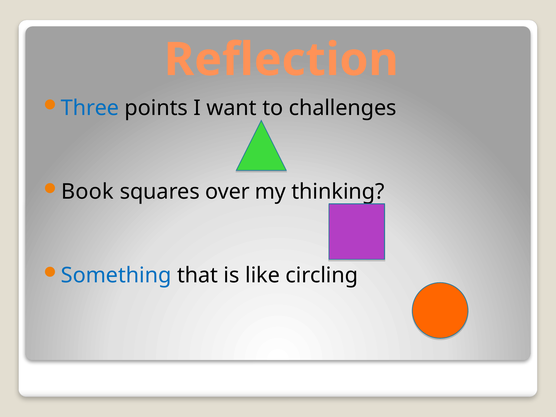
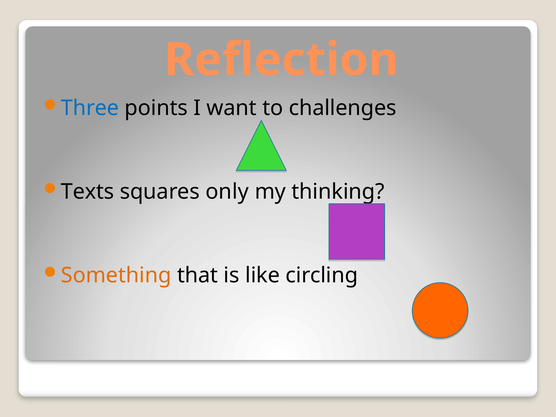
Book: Book -> Texts (88, 192)
over: over -> only (227, 192)
Something colour: blue -> orange (116, 275)
